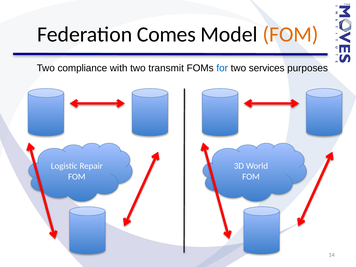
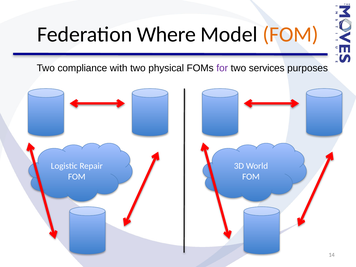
Comes: Comes -> Where (166, 34)
transmit: transmit -> physical (166, 68)
for colour: blue -> purple (222, 68)
